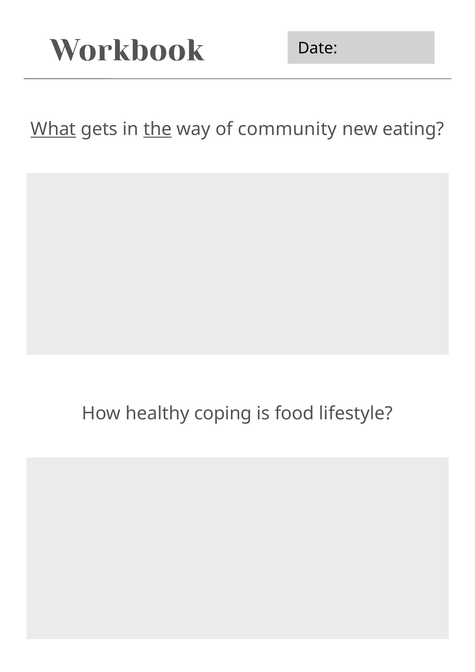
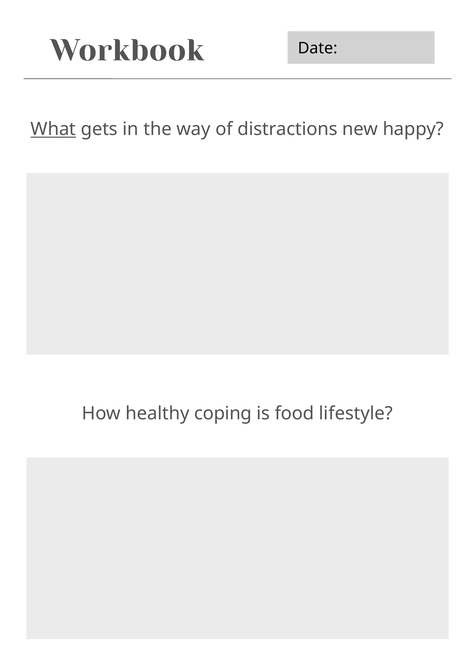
the underline: present -> none (158, 129)
community: community -> distractions (288, 129)
eating: eating -> happy (413, 129)
